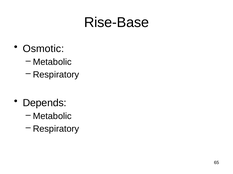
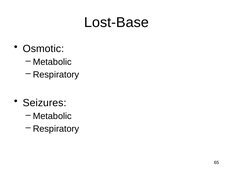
Rise-Base: Rise-Base -> Lost-Base (116, 23)
Depends: Depends -> Seizures (45, 103)
